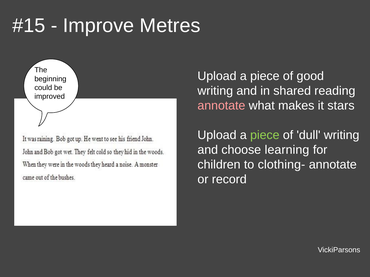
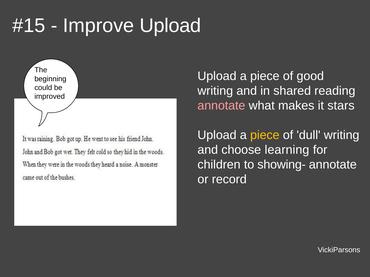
Improve Metres: Metres -> Upload (170, 26)
piece colour: light green -> yellow (265, 135)
clothing-: clothing- -> showing- (282, 165)
